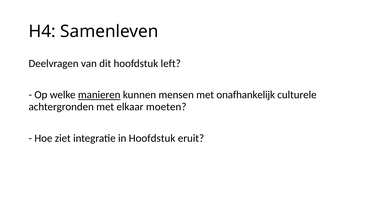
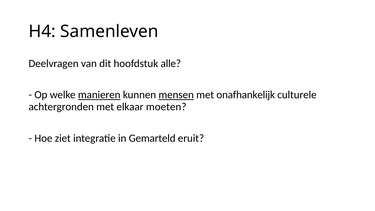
left: left -> alle (171, 63)
mensen underline: none -> present (176, 95)
in Hoofdstuk: Hoofdstuk -> Gemarteld (152, 138)
